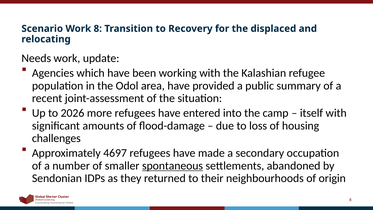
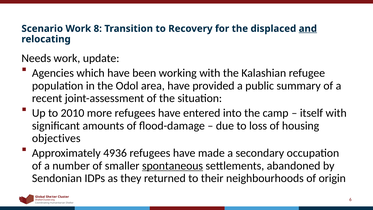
and underline: none -> present (308, 29)
2026: 2026 -> 2010 (72, 113)
challenges: challenges -> objectives (56, 138)
4697: 4697 -> 4936 (115, 153)
